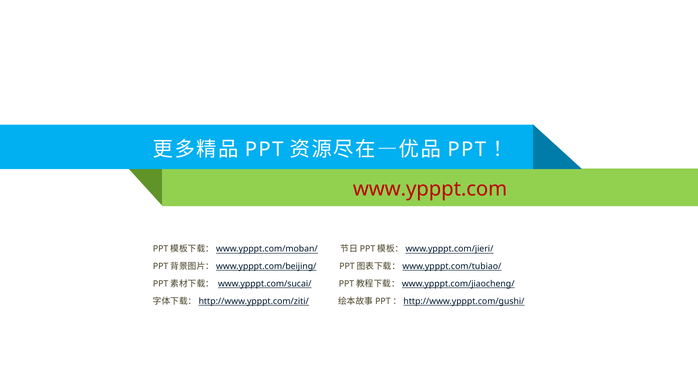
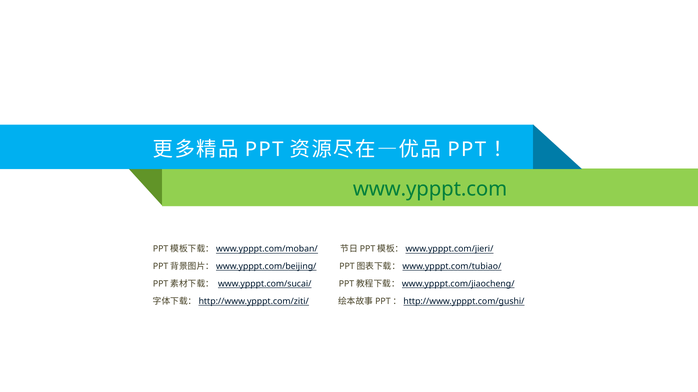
www.ypppt.com colour: red -> green (430, 189)
